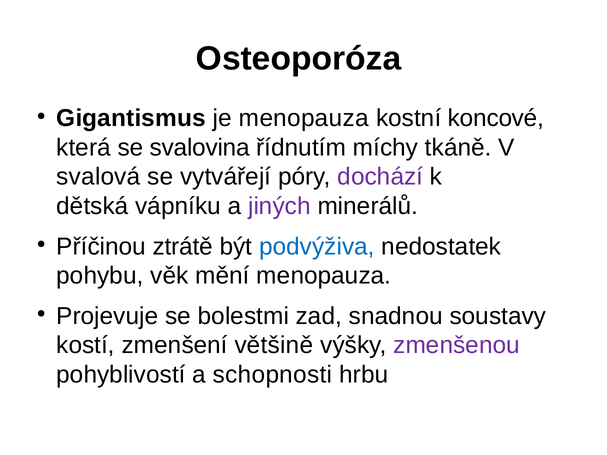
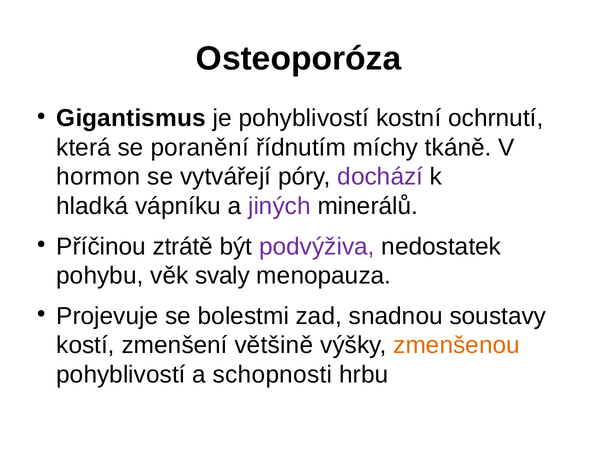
je menopauza: menopauza -> pohyblivostí (304, 118)
koncové: koncové -> ochrnutí (496, 118)
svalovina: svalovina -> poranění (200, 148)
svalová: svalová -> hormon (98, 177)
dětská: dětská -> hladká (92, 206)
podvýživa colour: blue -> purple (317, 247)
mění: mění -> svaly (223, 276)
zmenšenou colour: purple -> orange (457, 345)
